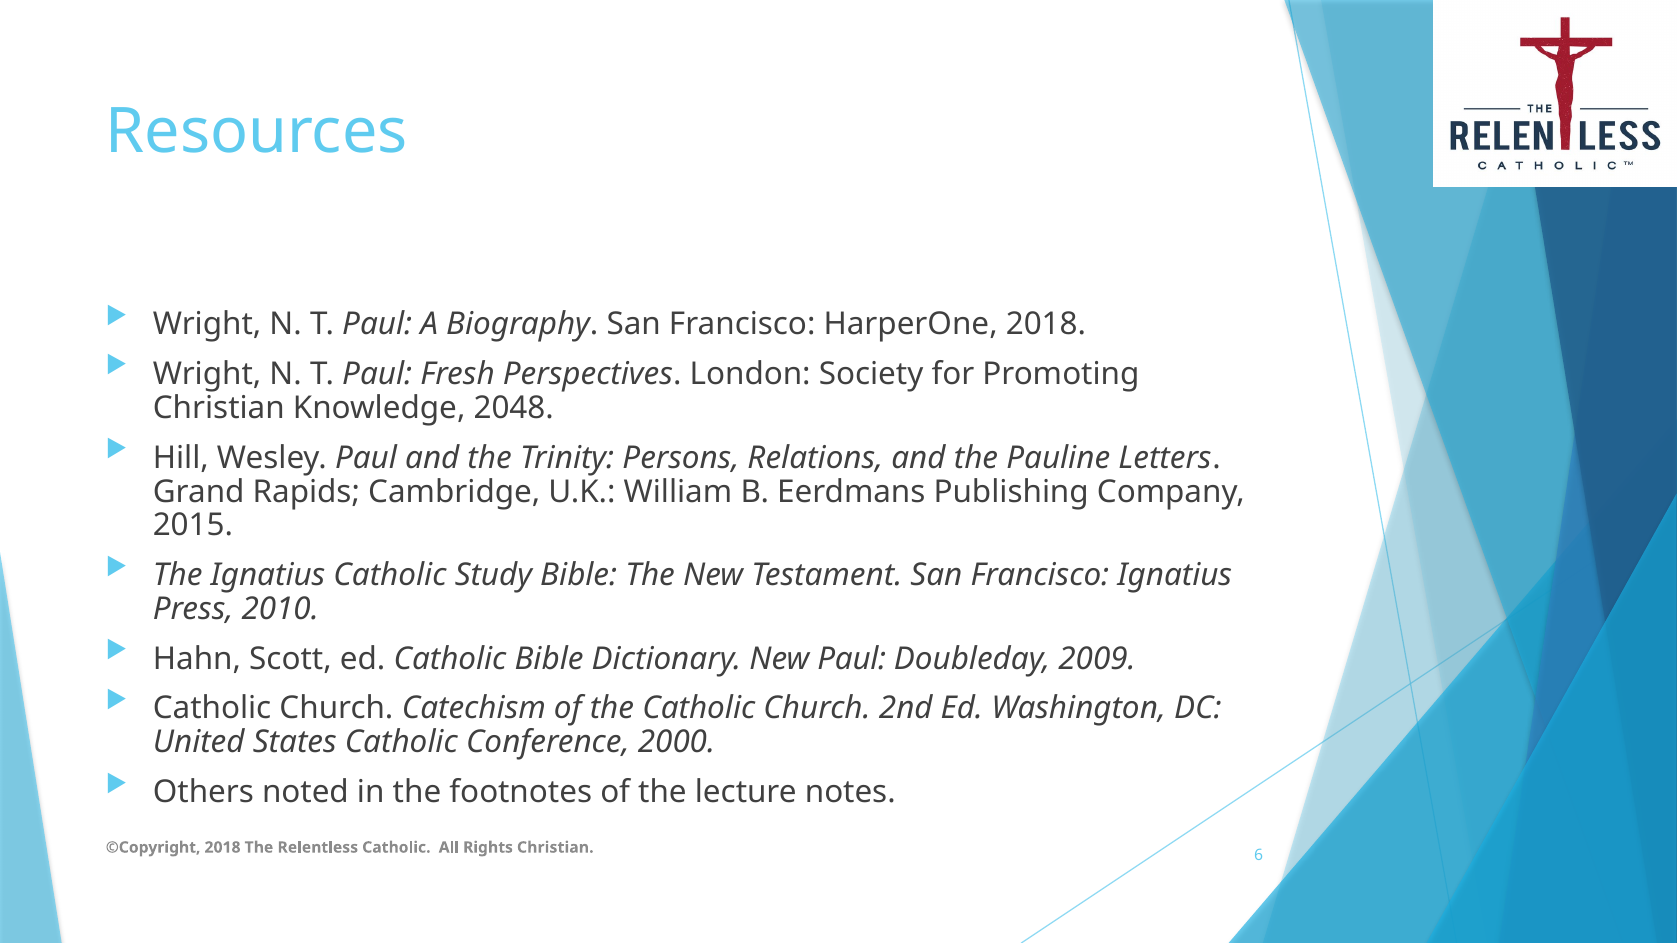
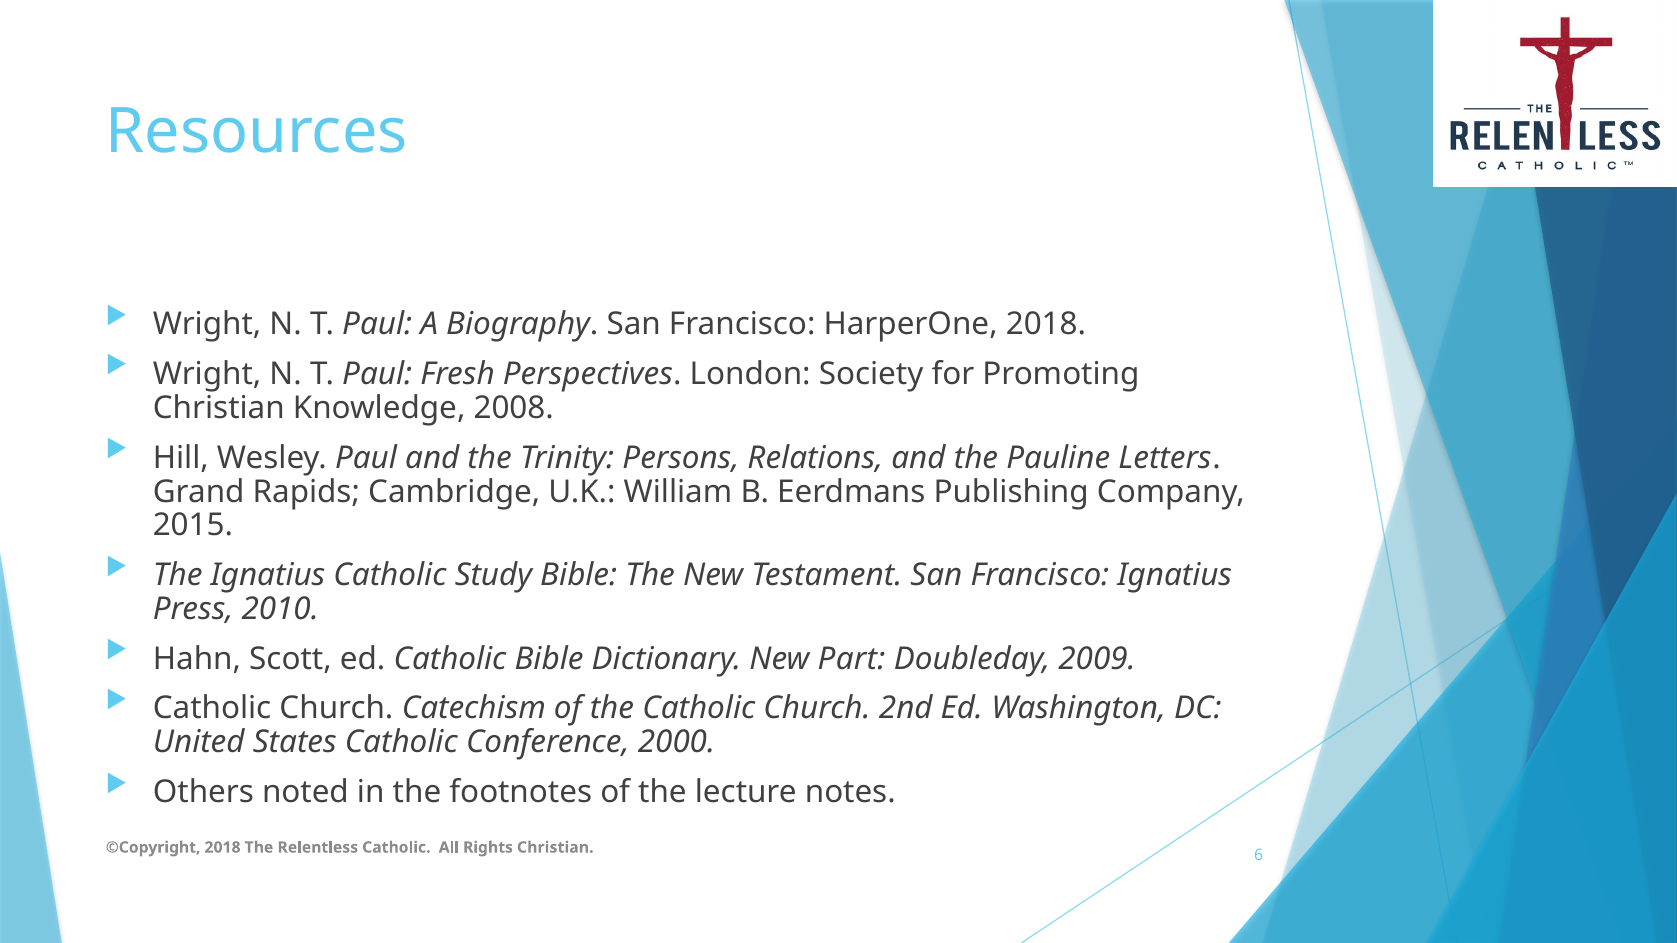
2048: 2048 -> 2008 (514, 408)
New Paul: Paul -> Part (852, 659)
